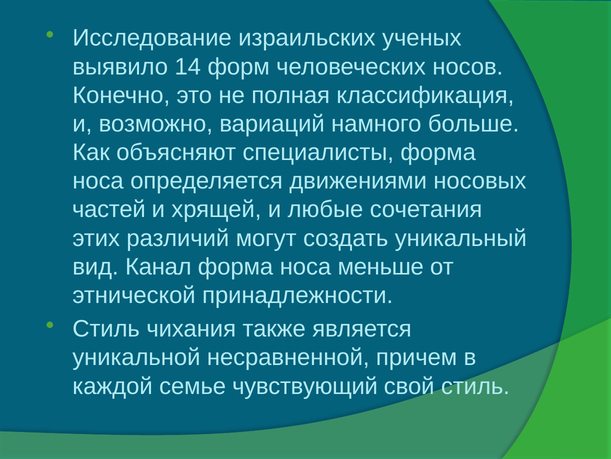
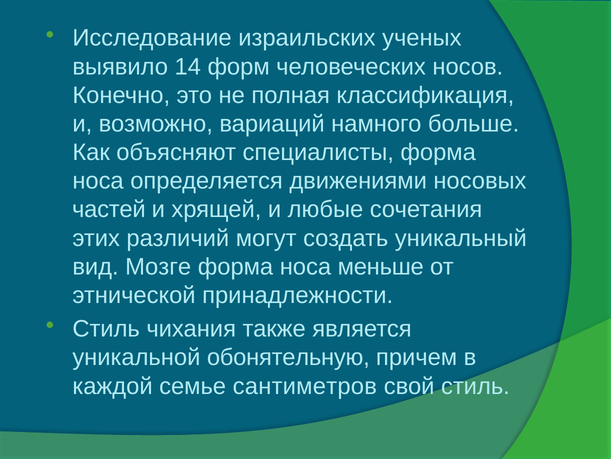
Канал: Канал -> Мозге (158, 266)
несравненной: несравненной -> обонятельную (288, 357)
чувствующий: чувствующий -> сантиметров (305, 386)
